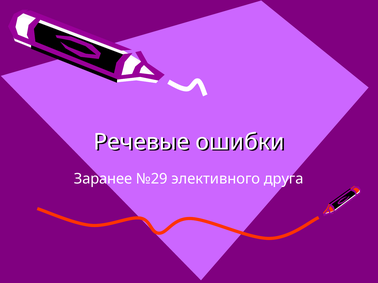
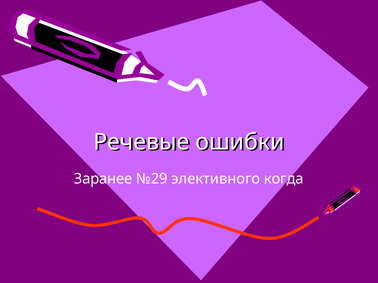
друга: друга -> когда (284, 179)
